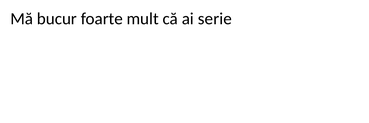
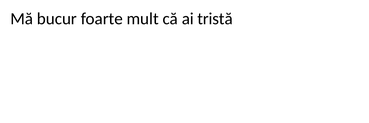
serie: serie -> tristă (215, 19)
